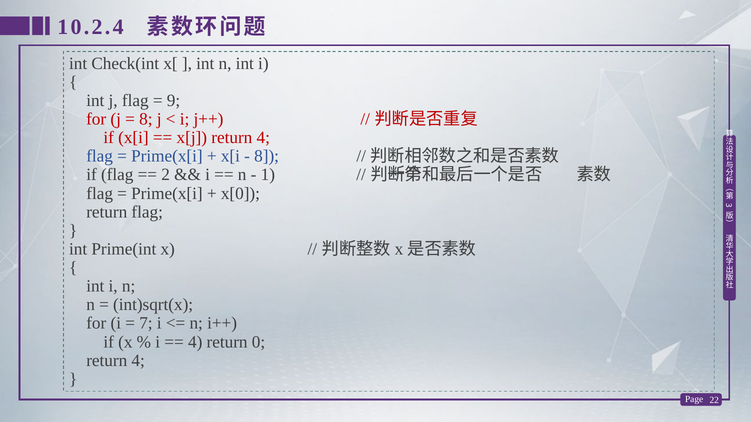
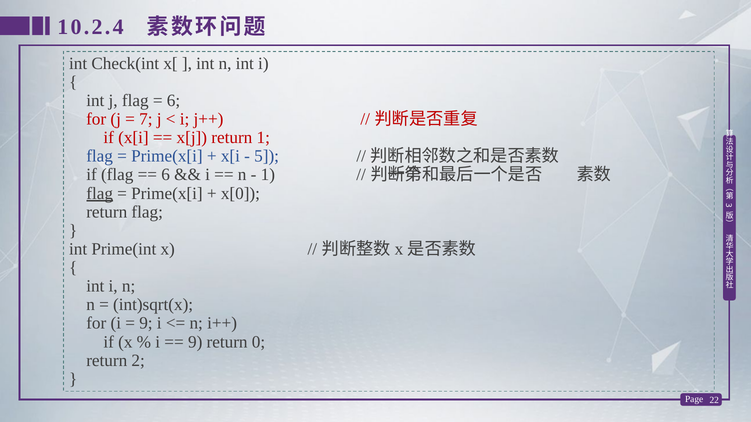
9: 9 -> 6 (174, 101)
8: 8 -> 7 (146, 119)
x[j return 4: 4 -> 1 (263, 138)
8: 8 -> 5 (267, 156)
2: 2 -> 6 (166, 175)
flag underline: none -> present (100, 194)
7: 7 -> 9 (146, 324)
4: 4 -> 9 (195, 342)
4: 4 -> 2 (138, 361)
